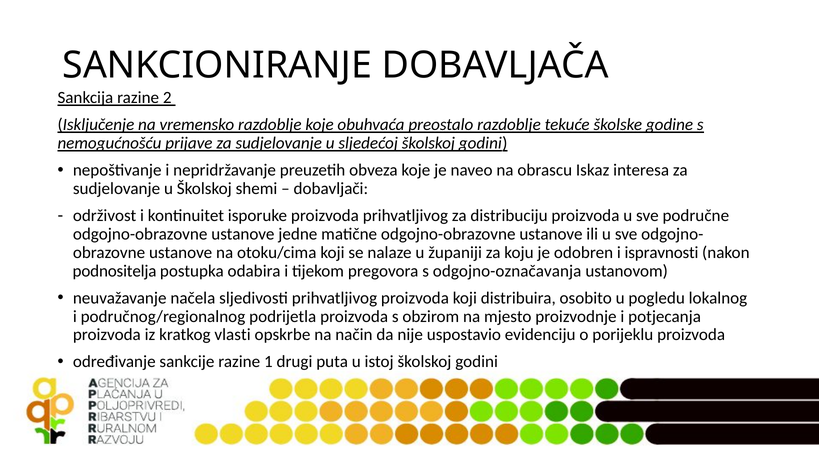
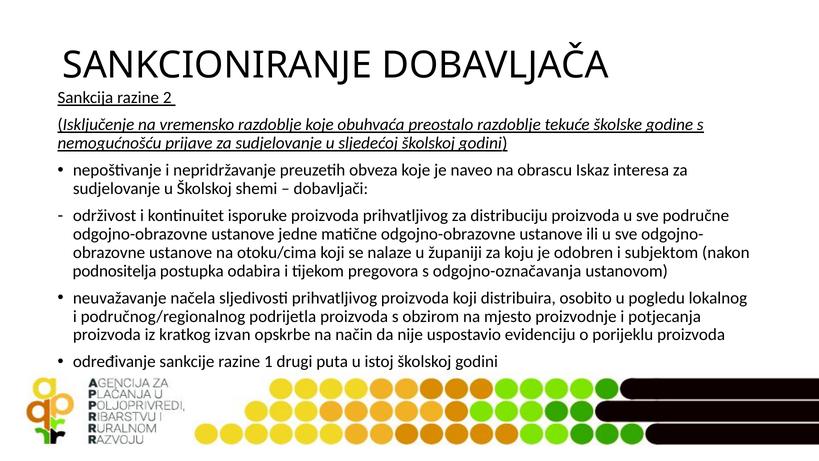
ispravnosti: ispravnosti -> subjektom (661, 252)
vlasti: vlasti -> izvan (233, 335)
